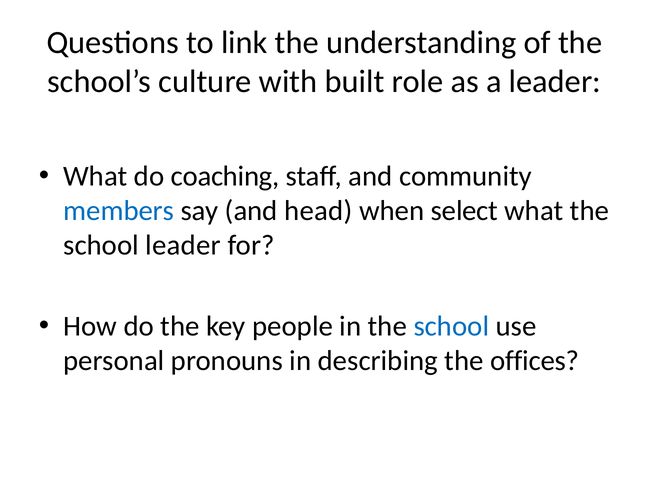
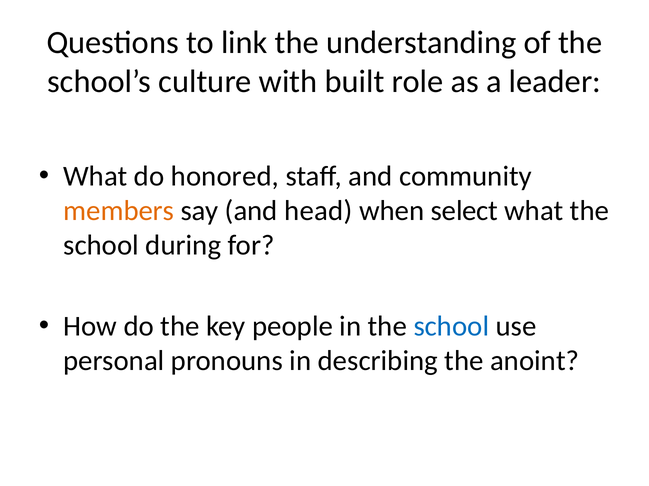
coaching: coaching -> honored (225, 177)
members colour: blue -> orange (119, 211)
school leader: leader -> during (183, 246)
offices: offices -> anoint (535, 361)
